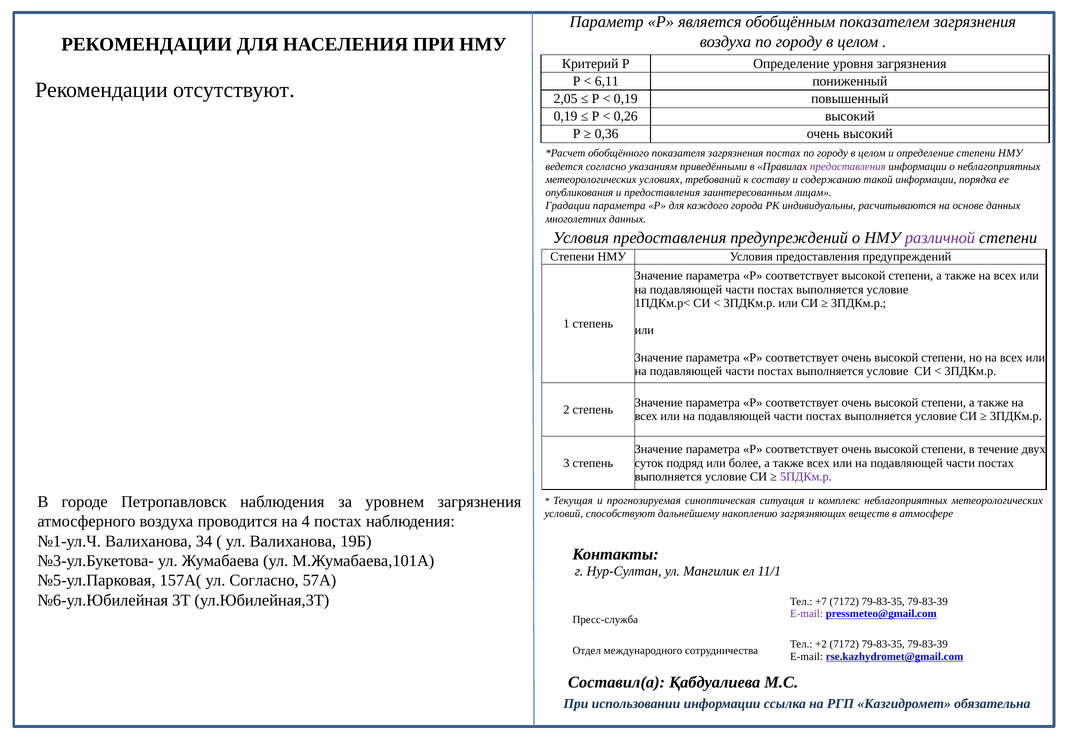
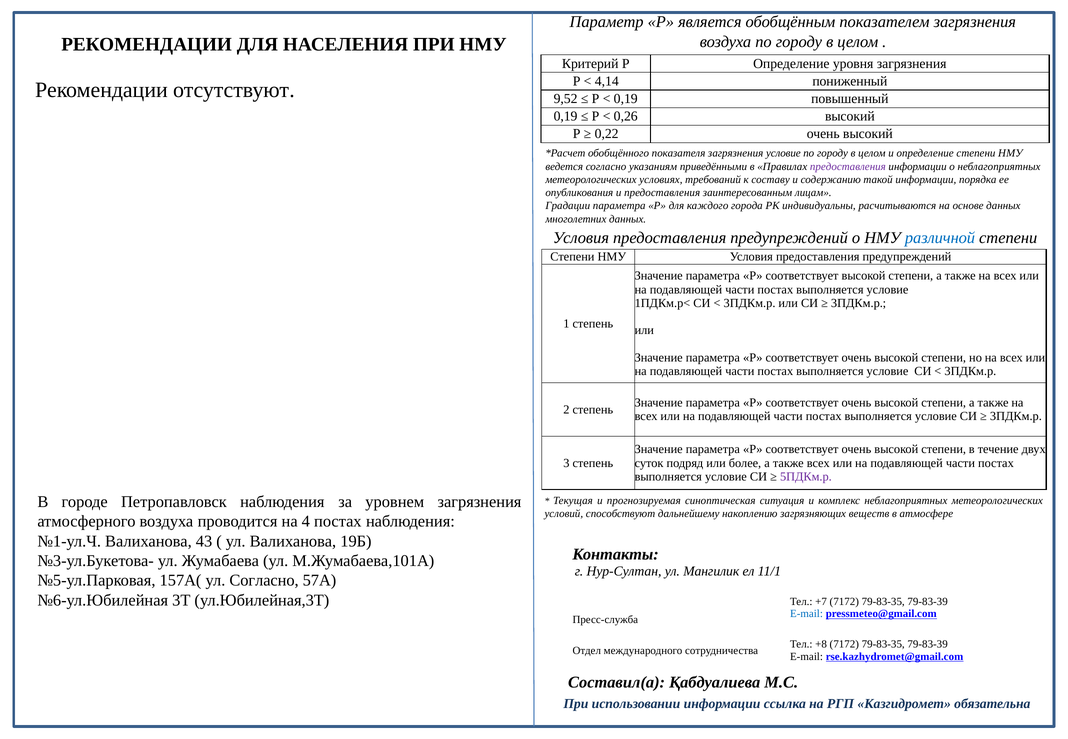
6,11: 6,11 -> 4,14 (607, 81)
2,05: 2,05 -> 9,52 (566, 99)
0,36: 0,36 -> 0,22 (607, 134)
загрязнения постах: постах -> условие (783, 153)
различной colour: purple -> blue (940, 238)
34: 34 -> 43 (204, 541)
E-mail colour: purple -> blue (807, 614)
+2: +2 -> +8 (821, 645)
